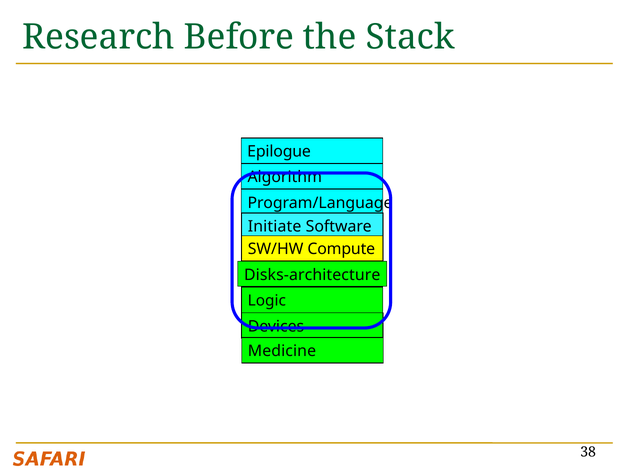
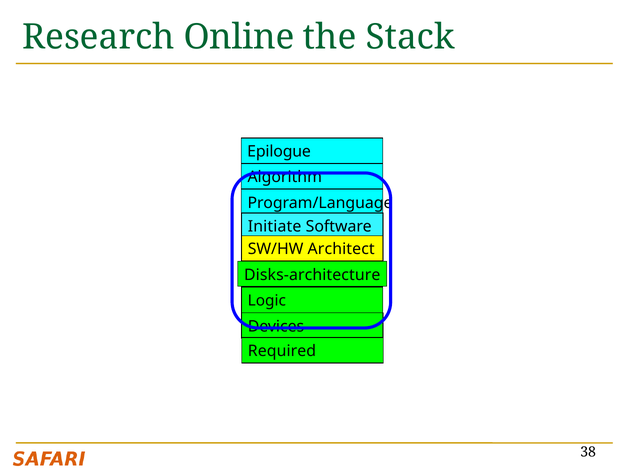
Before: Before -> Online (239, 37)
Compute: Compute -> Architect (341, 249)
Medicine: Medicine -> Required (282, 351)
